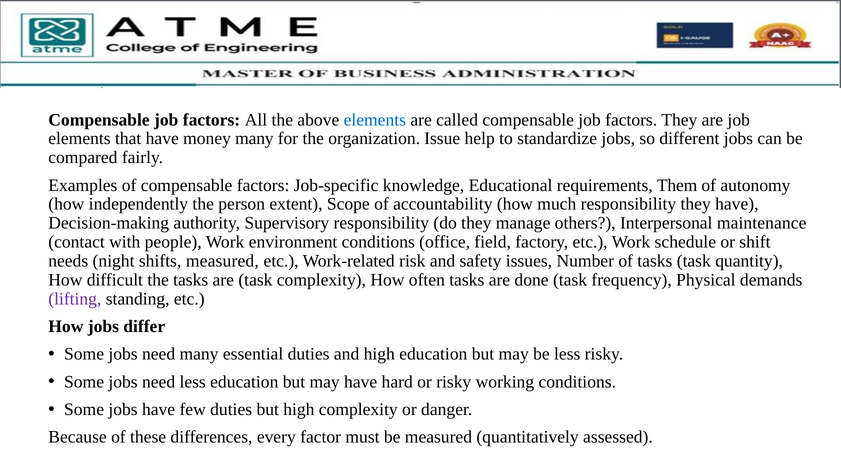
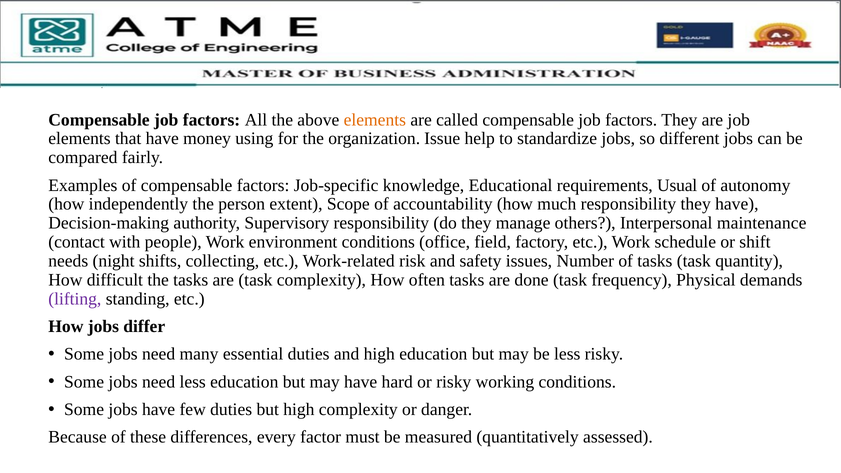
elements colour: blue -> orange (375, 120)
money many: many -> using (254, 139)
Them: Them -> Usual (677, 185)
shifts measured: measured -> collecting (222, 261)
